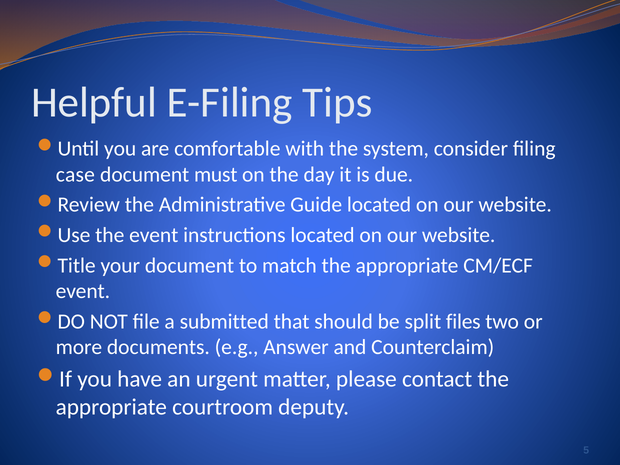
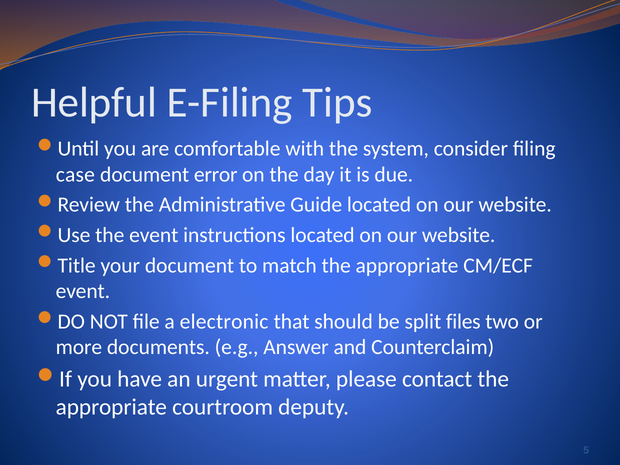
must: must -> error (216, 175)
submitted: submitted -> electronic (224, 322)
